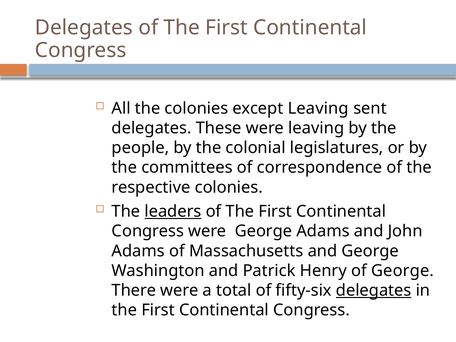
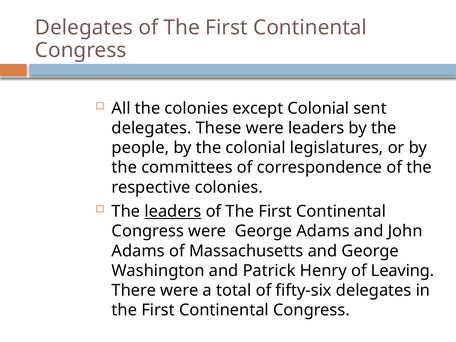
except Leaving: Leaving -> Colonial (318, 108)
were leaving: leaving -> leaders (316, 128)
of George: George -> Leaving (403, 271)
delegates underline: present -> none (374, 290)
